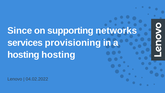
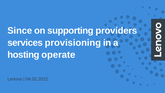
networks: networks -> providers (116, 31)
hosting hosting: hosting -> operate (58, 55)
